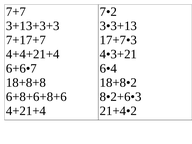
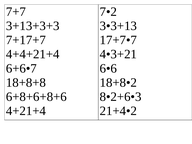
17+7•3: 17+7•3 -> 17+7•7 (118, 40)
6•4: 6•4 -> 6•6 (108, 68)
